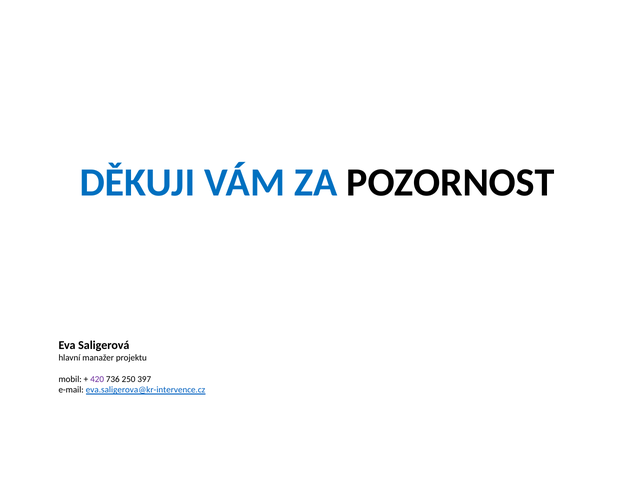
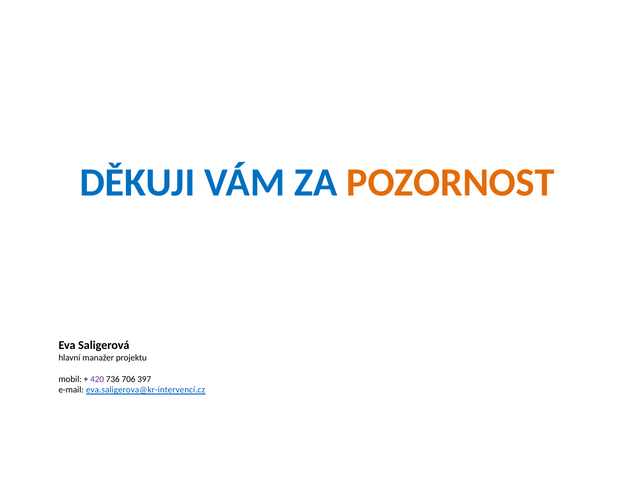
POZORNOST colour: black -> orange (450, 183)
250: 250 -> 706 (129, 380)
eva.saligerova@kr-intervence.cz: eva.saligerova@kr-intervence.cz -> eva.saligerova@kr-intervencí.cz (146, 391)
